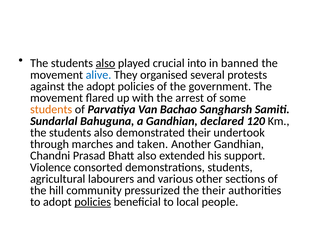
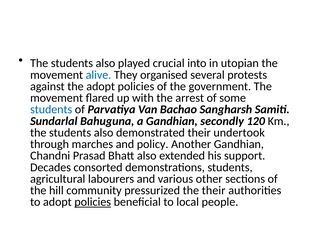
also underline: present -> none (105, 63)
banned: banned -> utopian (240, 63)
students colour: orange -> blue (51, 109)
declared: declared -> secondly (222, 121)
taken: taken -> policy (153, 144)
Violence: Violence -> Decades (51, 167)
